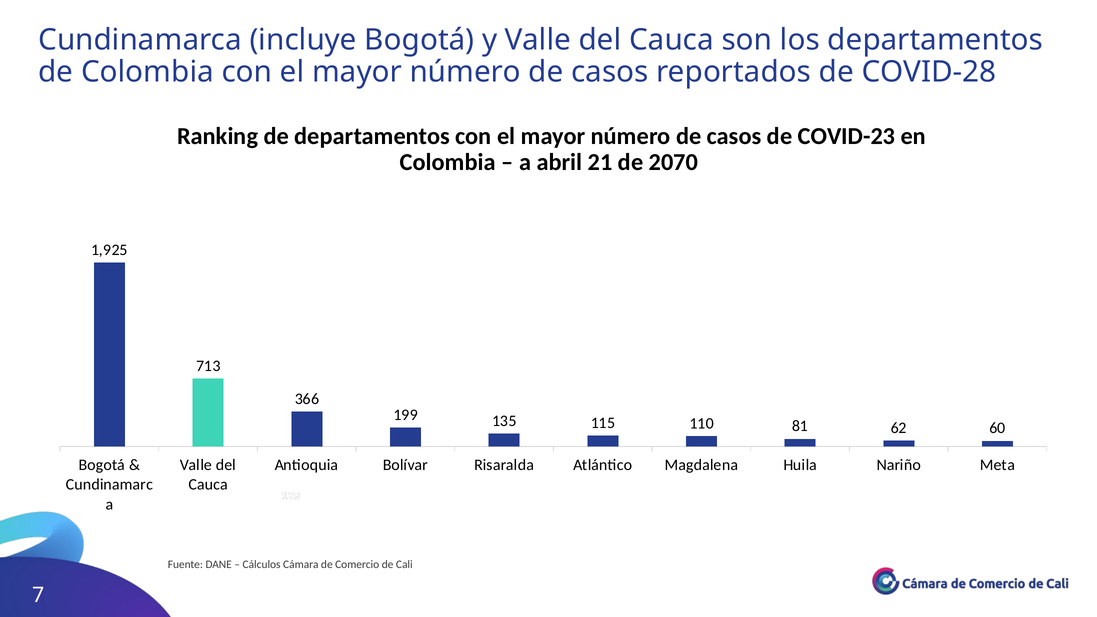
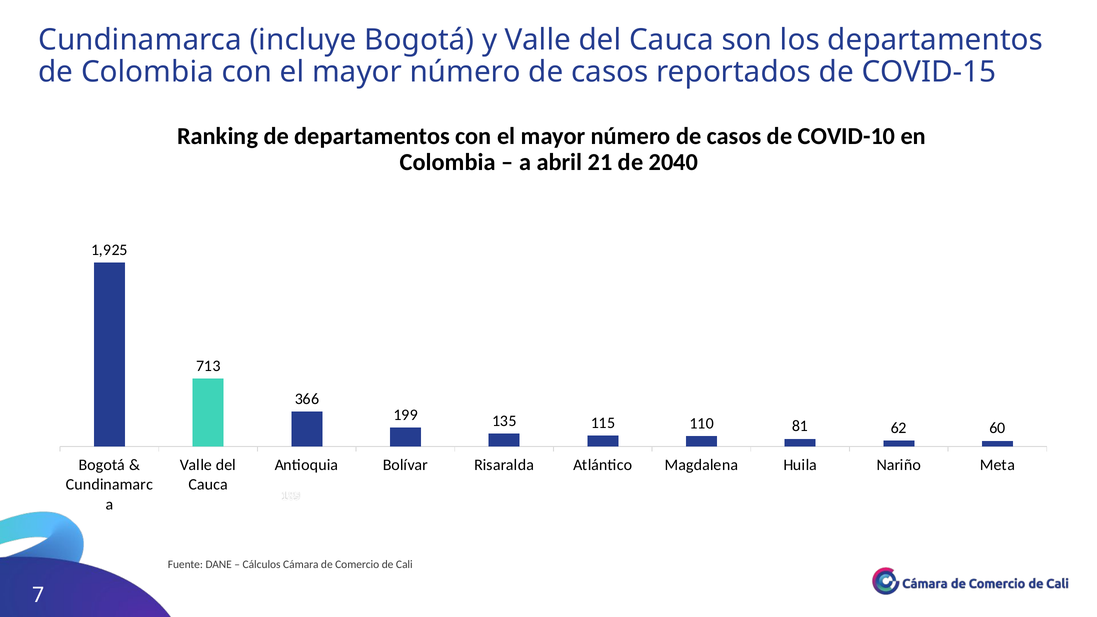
COVID-28: COVID-28 -> COVID-15 (929, 72)
COVID-23: COVID-23 -> COVID-10 (846, 136)
2070: 2070 -> 2040 (673, 162)
